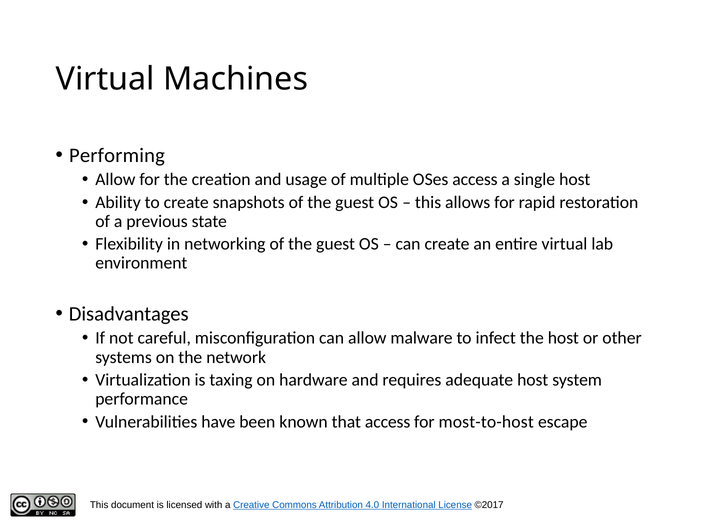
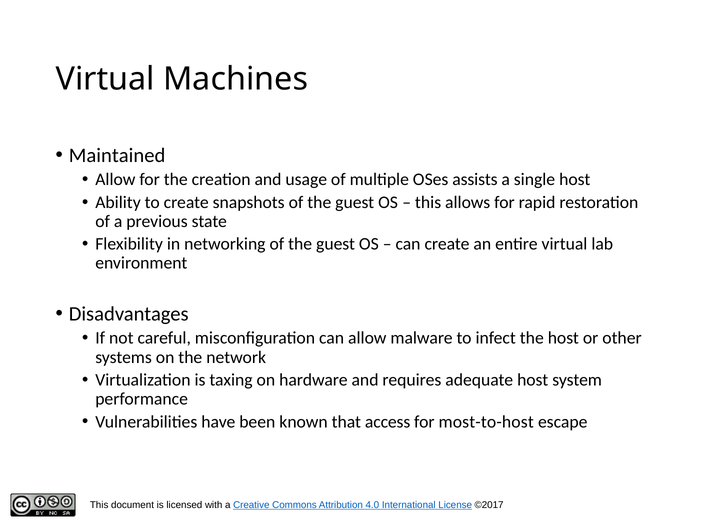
Performing: Performing -> Maintained (117, 155)
OSes access: access -> assists (475, 180)
